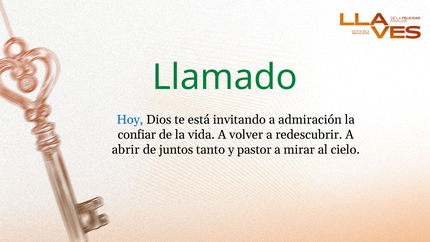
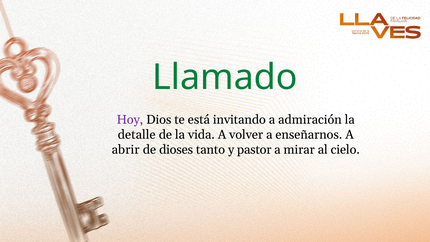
Hoy colour: blue -> purple (130, 119)
confiar: confiar -> detalle (137, 135)
redescubrir: redescubrir -> enseñarnos (309, 135)
juntos: juntos -> dioses (176, 150)
